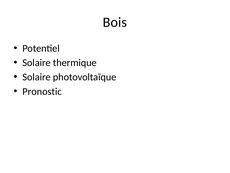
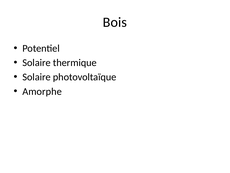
Pronostic: Pronostic -> Amorphe (42, 91)
